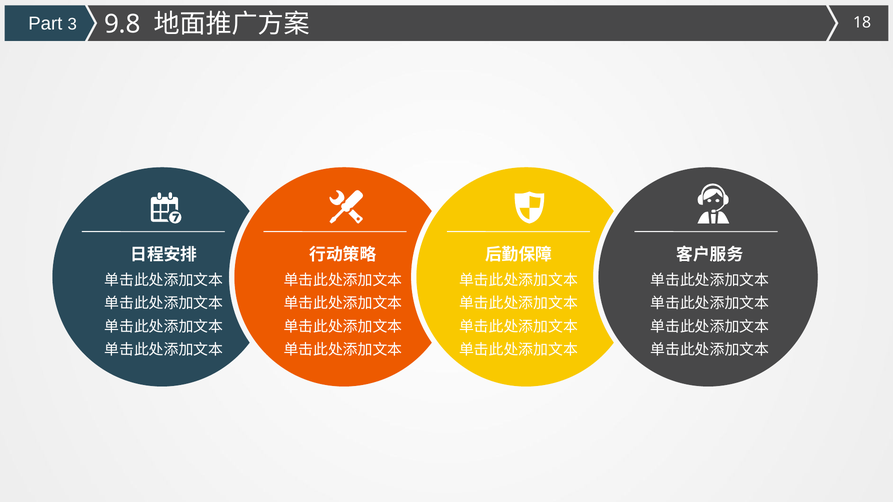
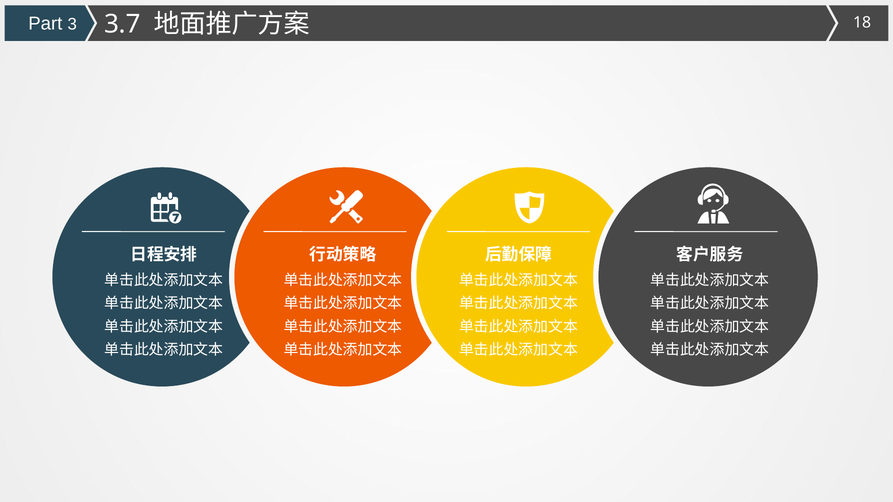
9.8: 9.8 -> 3.7 (122, 24)
